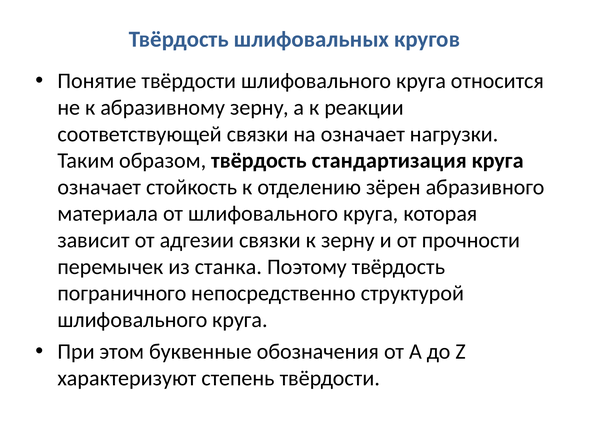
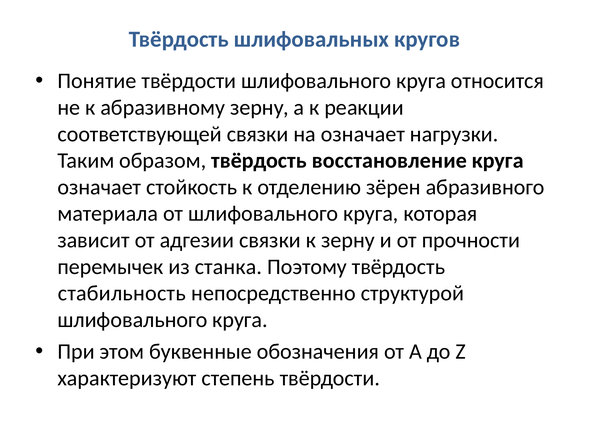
стандартизация: стандартизация -> восстановление (389, 161)
пограничного: пограничного -> стабильность (122, 293)
